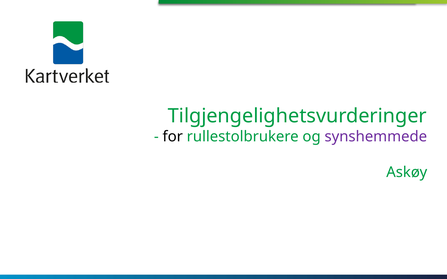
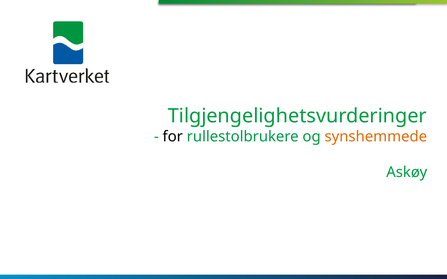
synshemmede colour: purple -> orange (376, 137)
